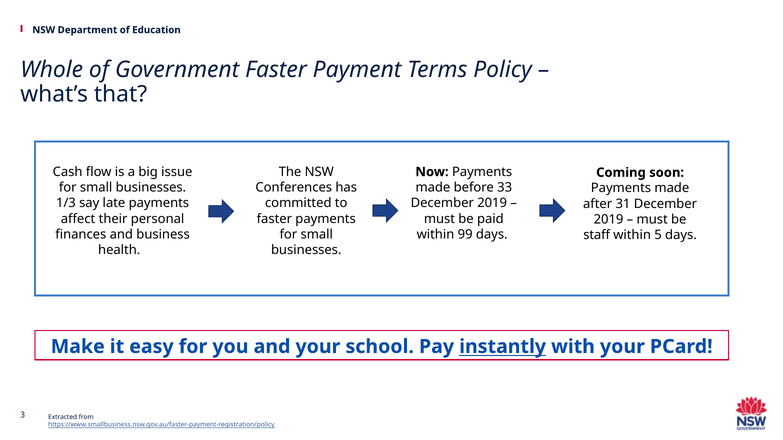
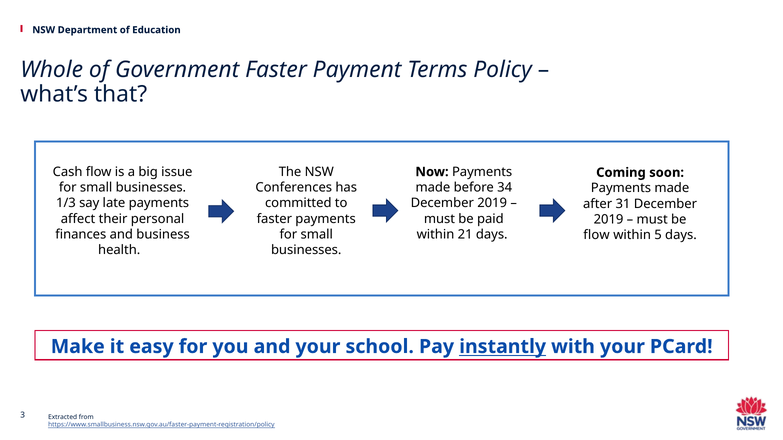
33: 33 -> 34 (505, 188)
99: 99 -> 21 (465, 235)
staff: staff -> flow (597, 235)
